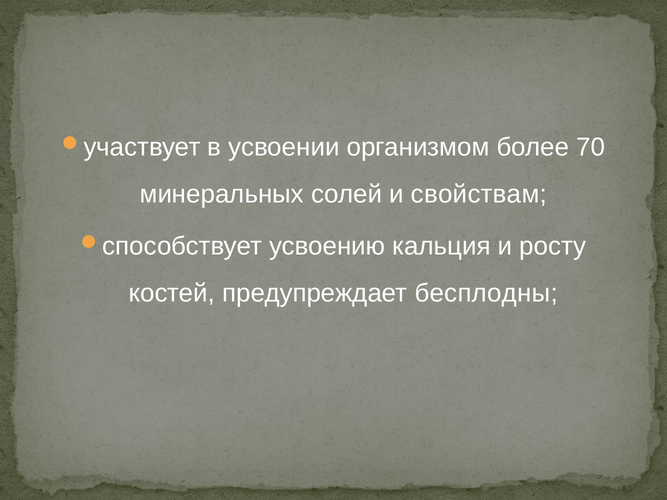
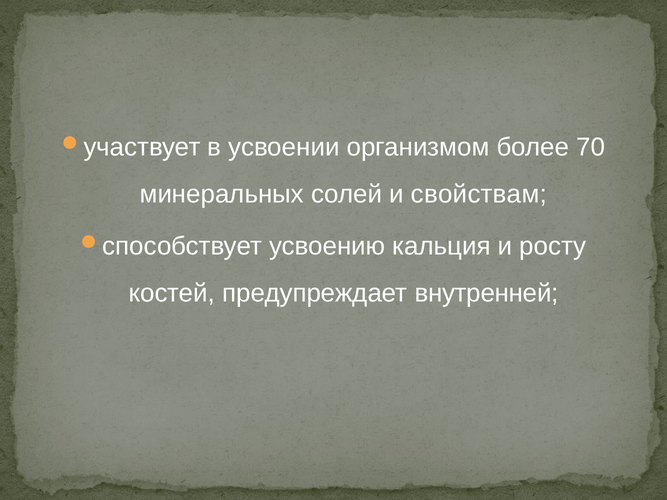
бесплодны: бесплодны -> внутренней (487, 293)
